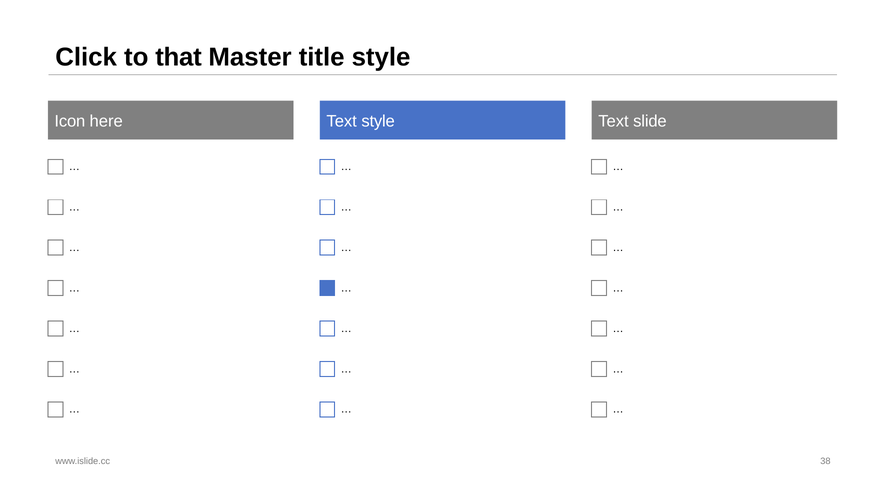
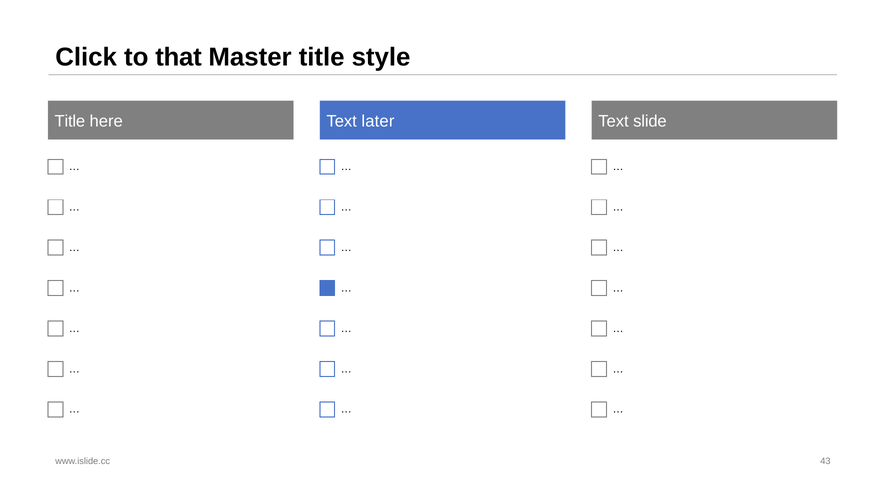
Icon: Icon -> Title (70, 121)
Text style: style -> later (378, 121)
38: 38 -> 43 (825, 462)
